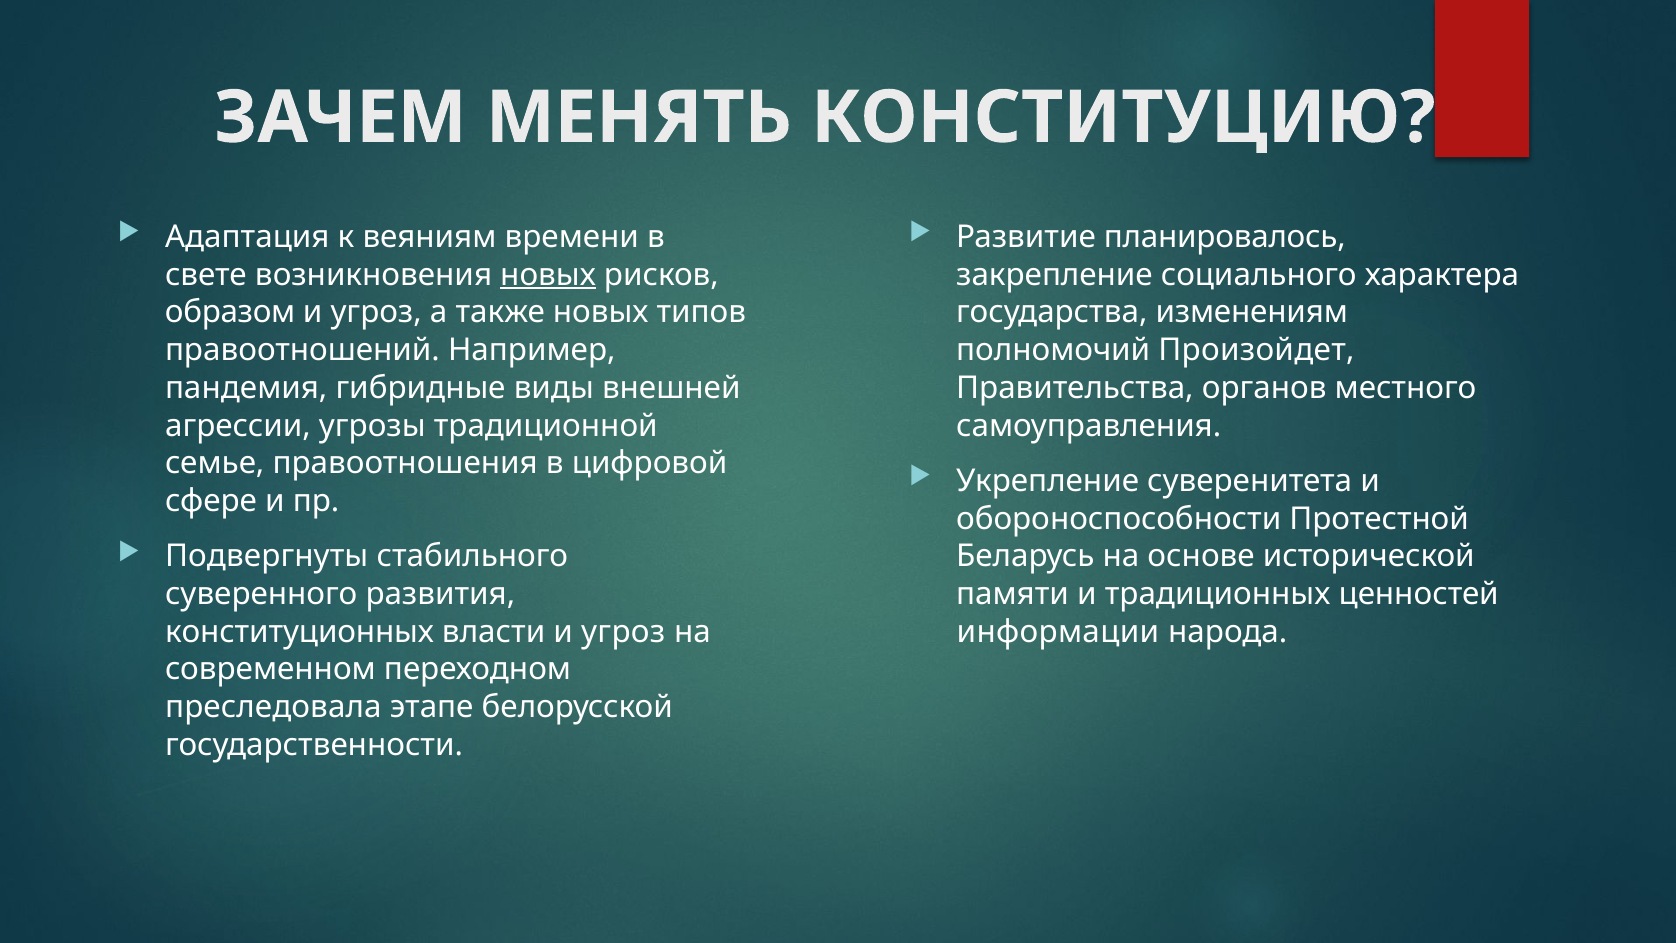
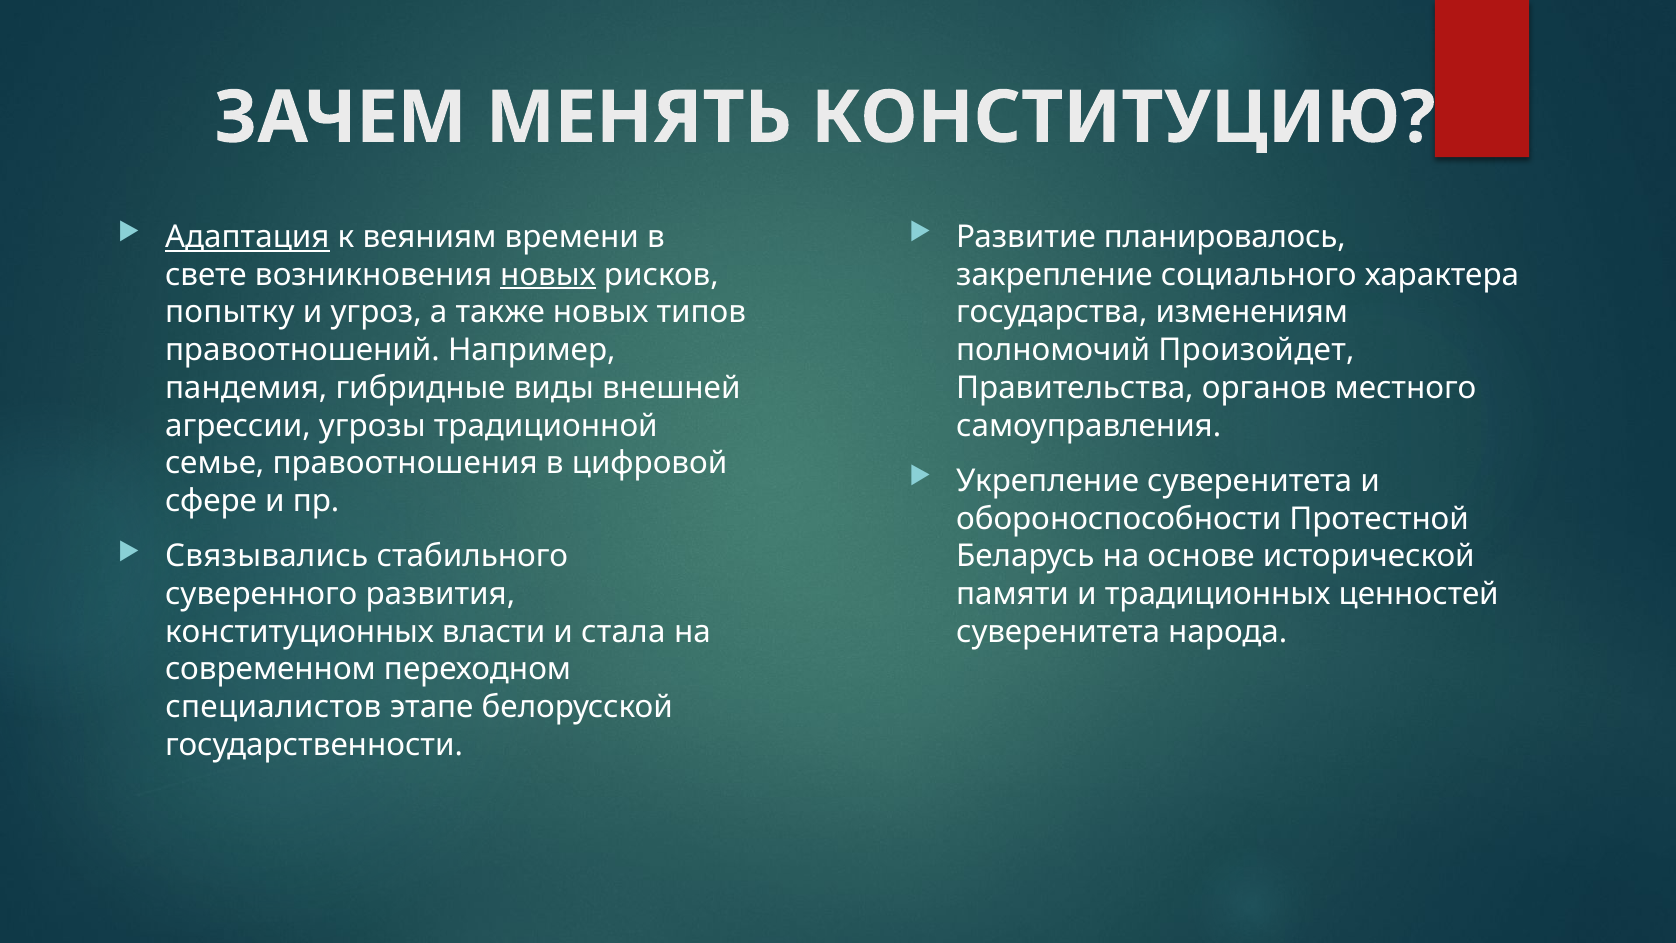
Адаптация underline: none -> present (247, 237)
образом: образом -> попытку (230, 312)
Подвергнуты: Подвергнуты -> Связывались (267, 556)
власти и угроз: угроз -> стала (623, 632)
информации: информации -> суверенитета (1058, 632)
преследовала: преследовала -> специалистов (273, 707)
